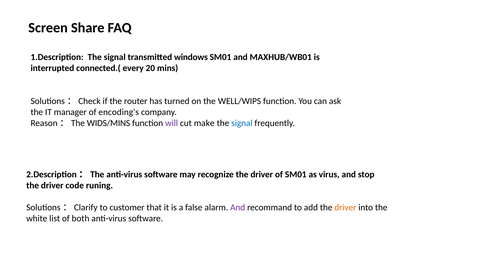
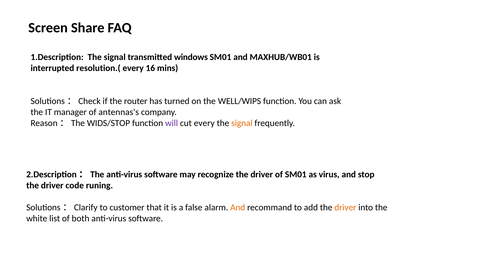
connected.(: connected.( -> resolution.( (98, 68)
20: 20 -> 16 (150, 68)
encoding's: encoding's -> antennas's (119, 112)
WIDS/MINS: WIDS/MINS -> WIDS/STOP (108, 123)
cut make: make -> every (204, 123)
signal colour: blue -> orange (242, 123)
And colour: purple -> orange (238, 207)
